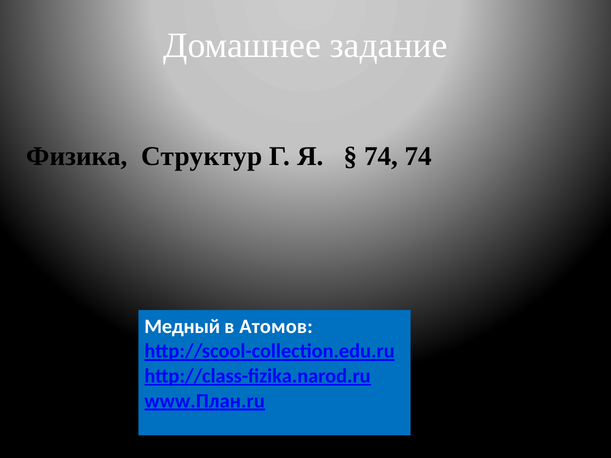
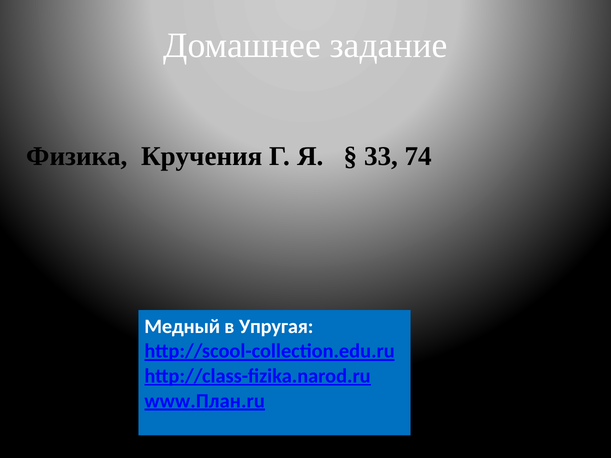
Структур: Структур -> Кручения (202, 156)
74: 74 -> 33 (381, 156)
Атомов: Атомов -> Упругая (276, 327)
